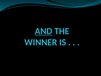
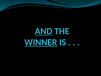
WINNER underline: none -> present (41, 42)
